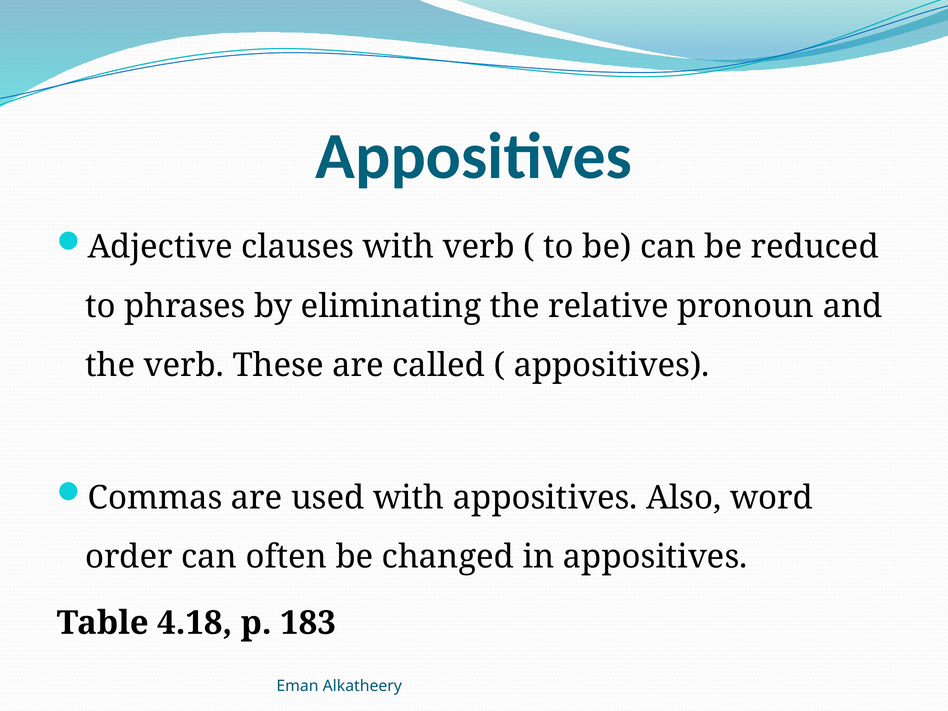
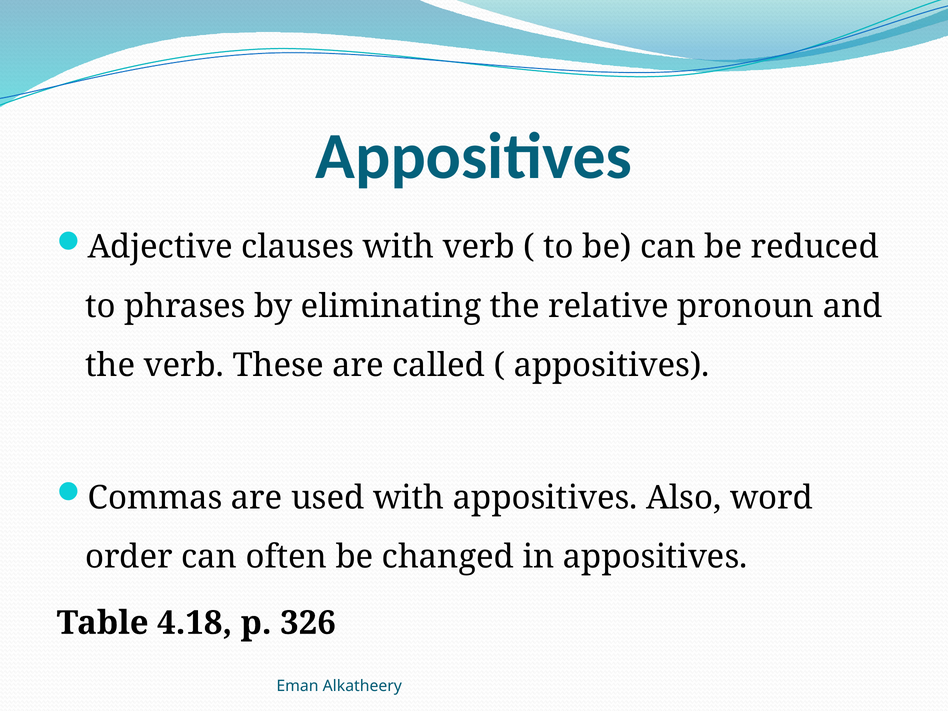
183: 183 -> 326 (308, 623)
